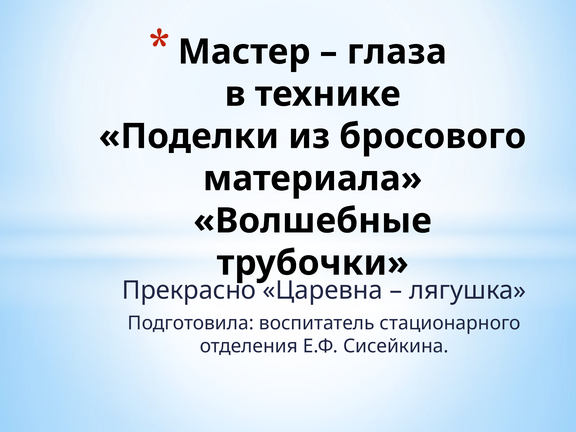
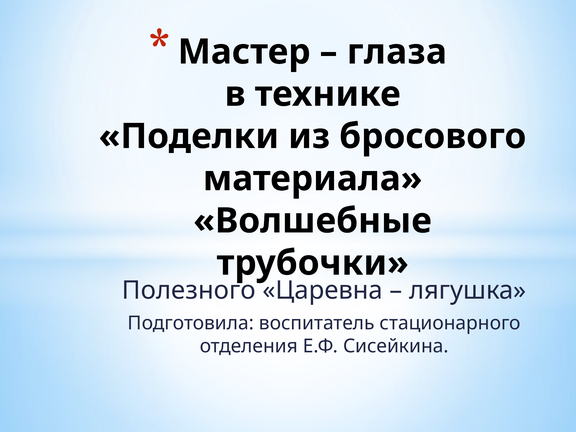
Прекрасно: Прекрасно -> Полезного (189, 290)
